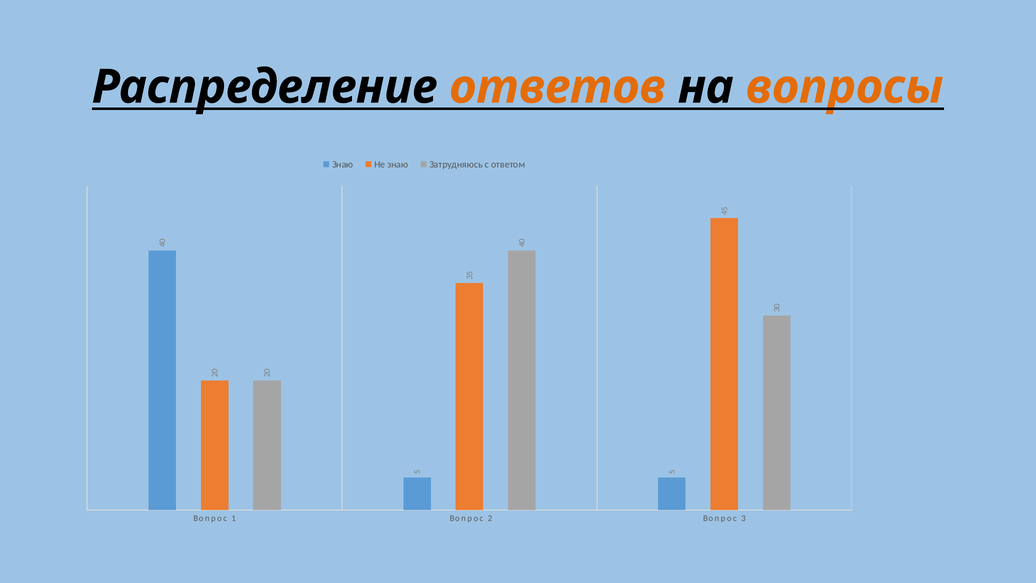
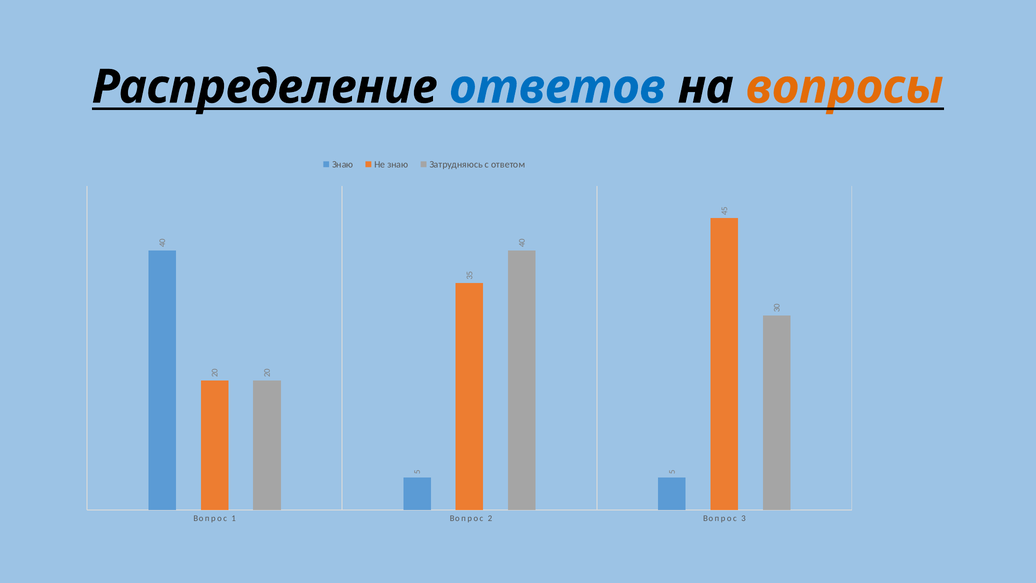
ответов colour: orange -> blue (558, 87)
